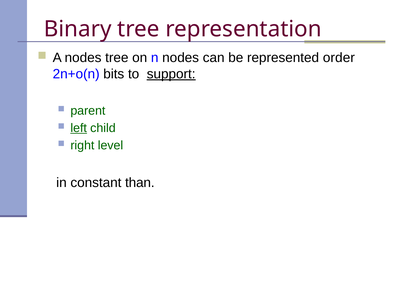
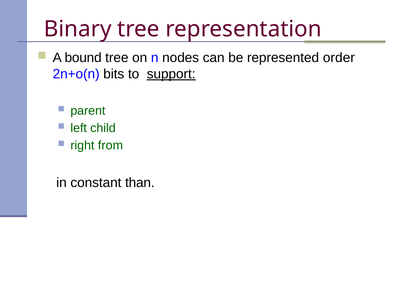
A nodes: nodes -> bound (83, 58)
left underline: present -> none (79, 128)
level: level -> from (110, 145)
